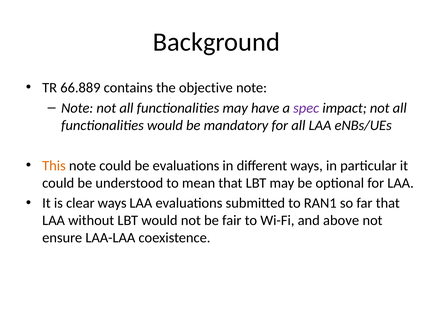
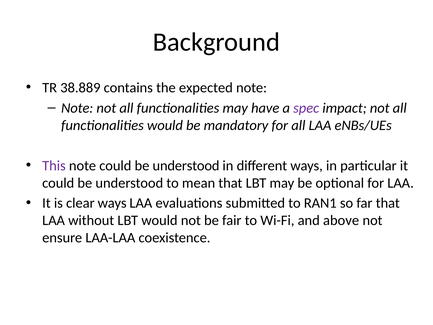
66.889: 66.889 -> 38.889 (80, 88)
objective: objective -> expected (206, 88)
This colour: orange -> purple (54, 166)
note could be evaluations: evaluations -> understood (186, 166)
